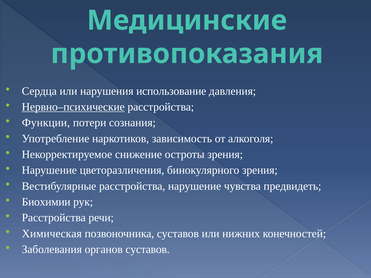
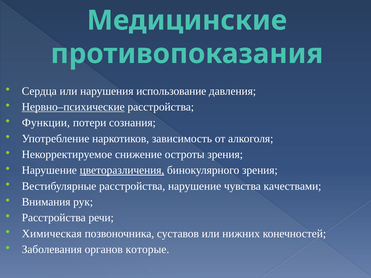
цветоразличения underline: none -> present (122, 170)
предвидеть: предвидеть -> качествами (292, 186)
Биохимии: Биохимии -> Внимания (46, 202)
органов суставов: суставов -> которые (147, 250)
